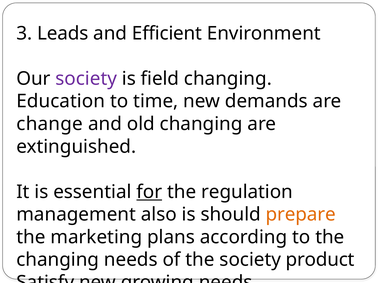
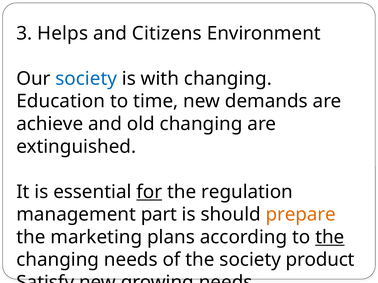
Leads: Leads -> Helps (63, 33)
Efficient: Efficient -> Citizens (167, 33)
society colour: purple -> blue (86, 79)
field: field -> with (160, 79)
change: change -> achieve (50, 124)
also: also -> part (159, 215)
the underline: none -> present (330, 238)
